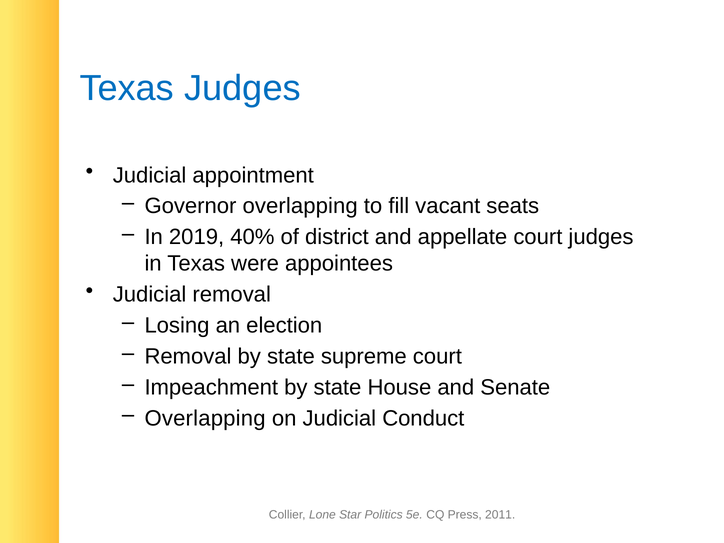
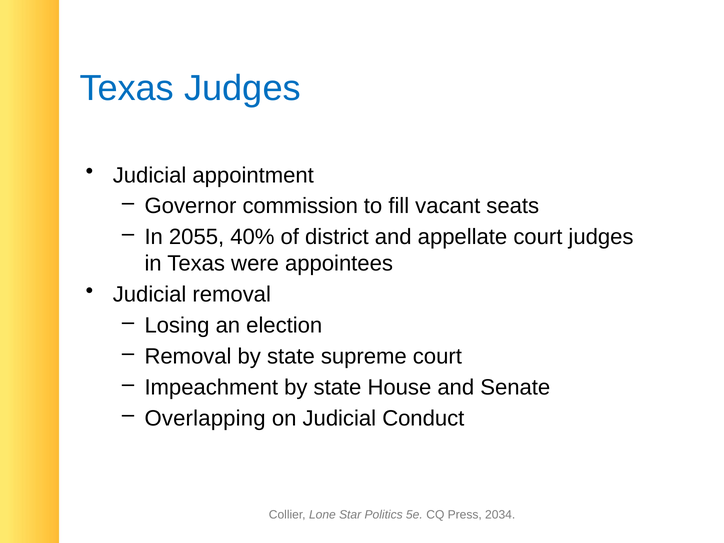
Governor overlapping: overlapping -> commission (300, 206)
2019: 2019 -> 2055 (197, 237)
2011: 2011 -> 2034 (500, 515)
